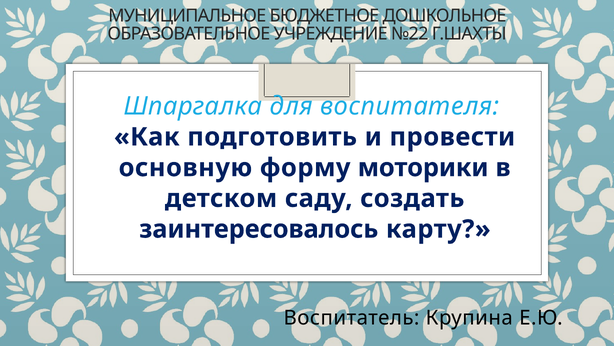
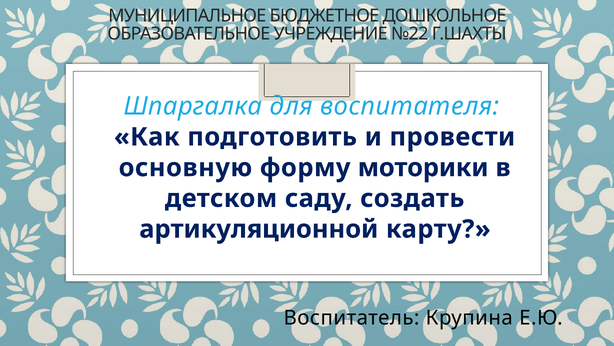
заинтересовалось: заинтересовалось -> артикуляционной (259, 229)
